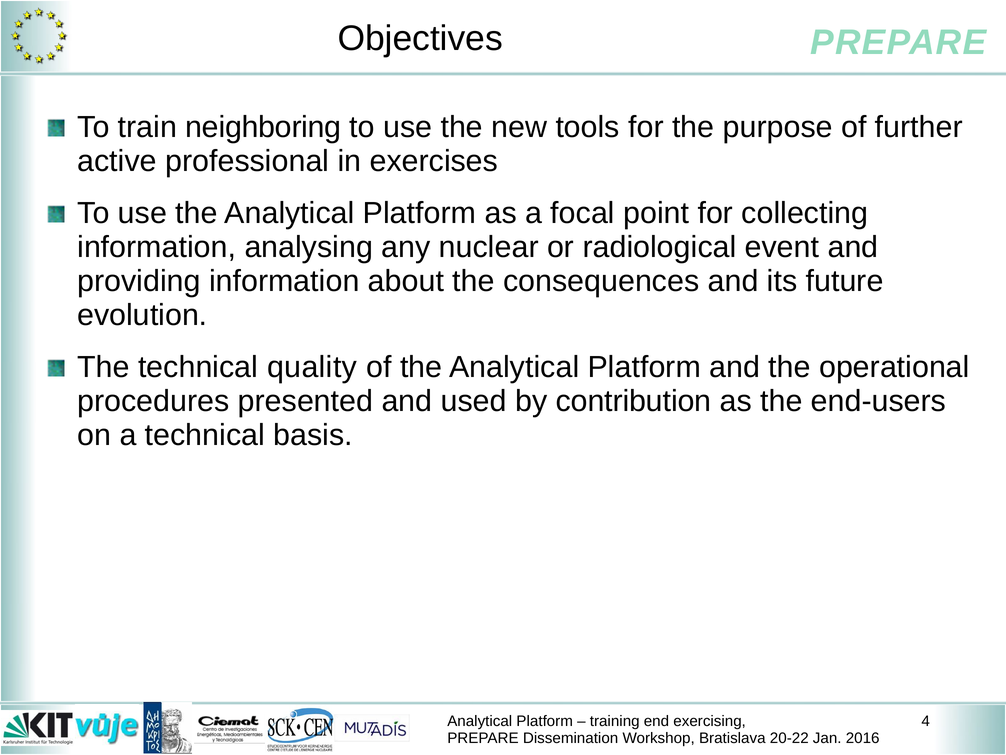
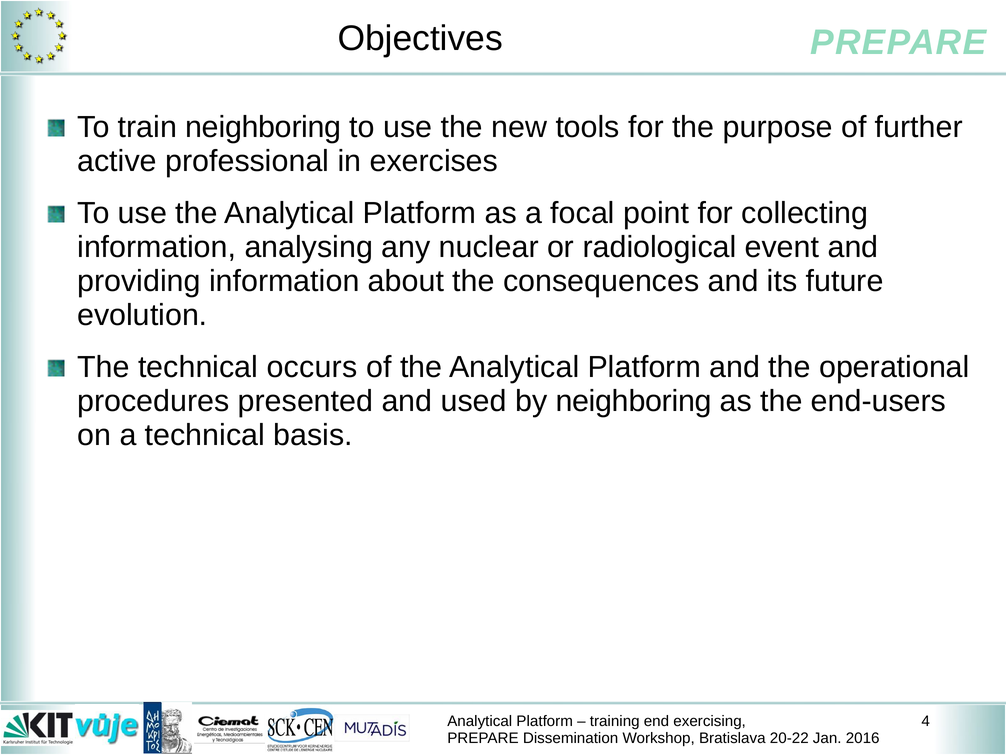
quality: quality -> occurs (312, 367)
by contribution: contribution -> neighboring (634, 401)
